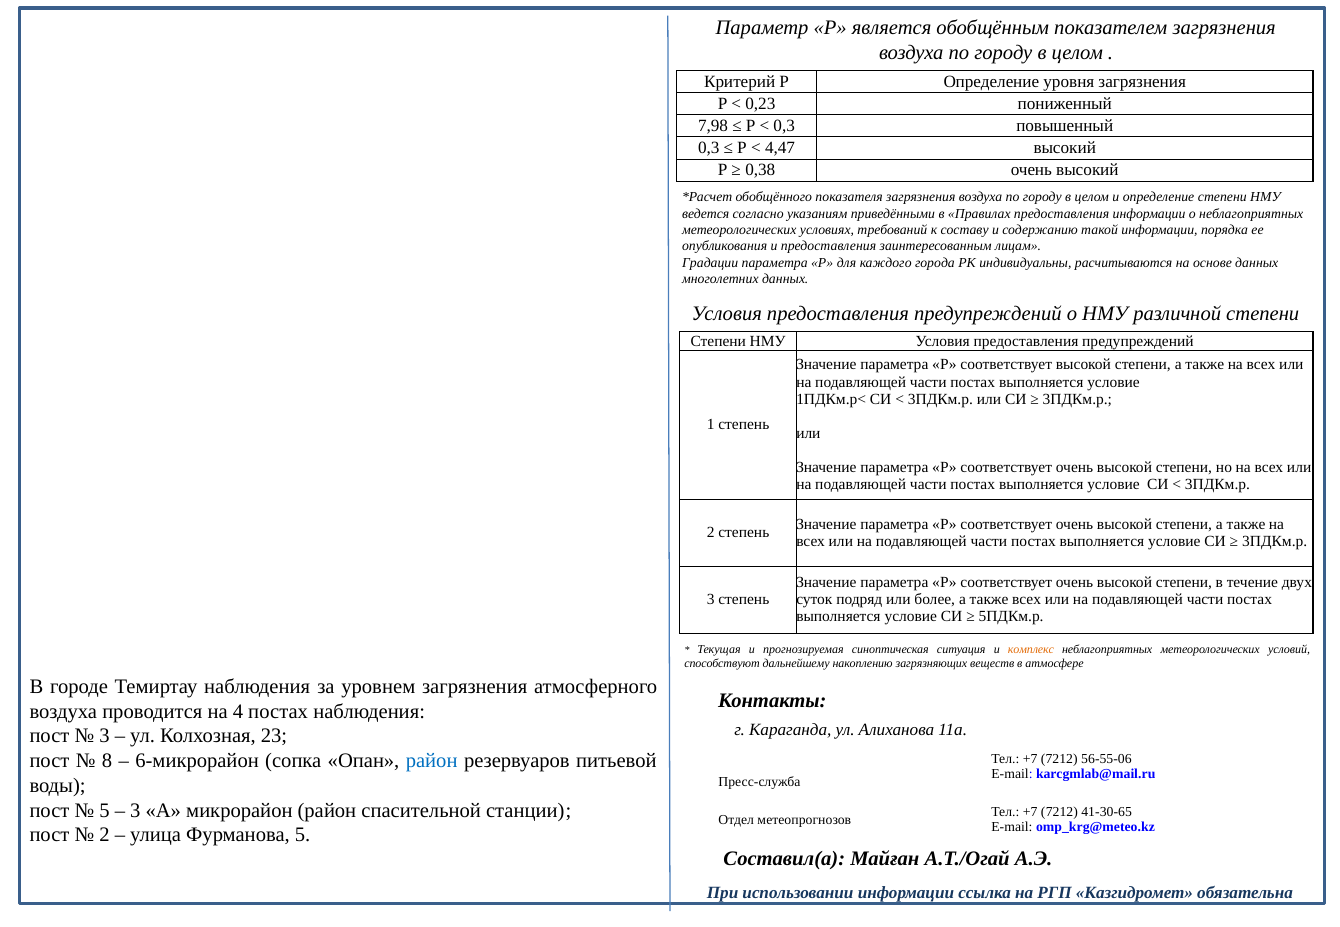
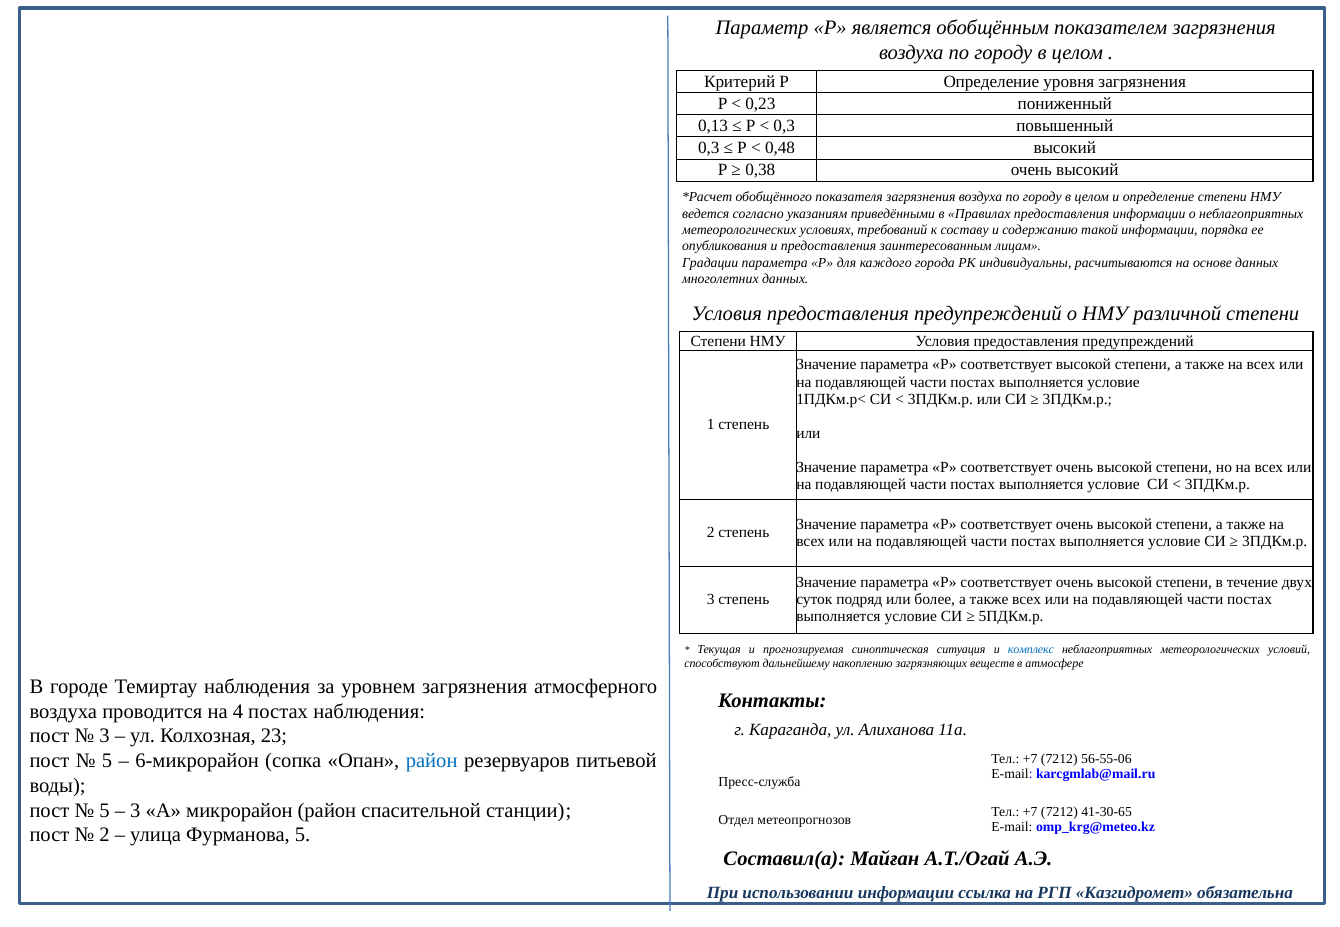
7,98: 7,98 -> 0,13 (713, 126)
4,47: 4,47 -> 0,48 (780, 148)
комплекс colour: orange -> blue (1031, 650)
8: 8 -> 5 (107, 761)
